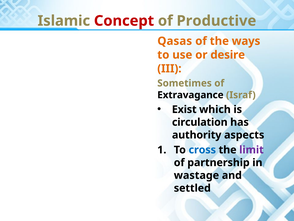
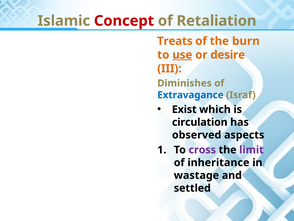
Productive: Productive -> Retaliation (216, 21)
Qasas: Qasas -> Treats (175, 41)
ways: ways -> burn (246, 41)
use underline: none -> present (182, 55)
Sometimes: Sometimes -> Diminishes (184, 83)
Extravagance colour: black -> blue (190, 95)
authority: authority -> observed (197, 135)
cross colour: blue -> purple (202, 150)
partnership: partnership -> inheritance (218, 162)
